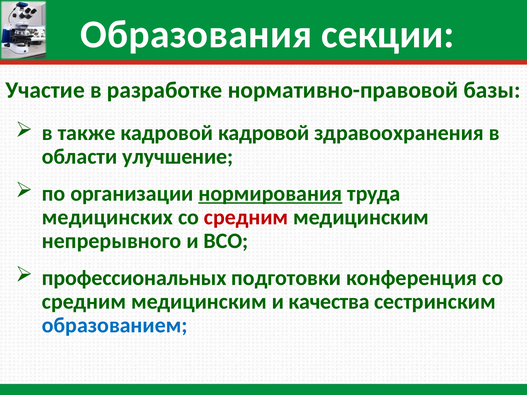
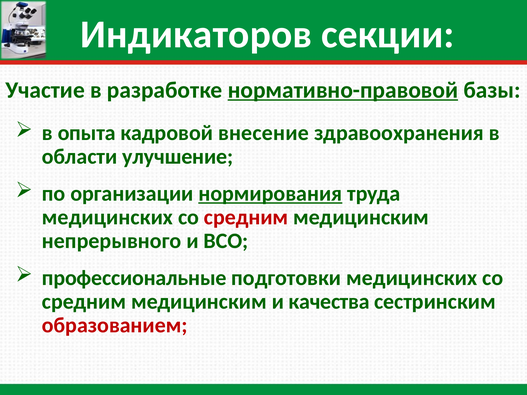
Образования: Образования -> Индикаторов (196, 35)
нормативно-правовой underline: none -> present (343, 90)
также: также -> опыта (87, 133)
кадровой кадровой: кадровой -> внесение (263, 133)
профессиональных: профессиональных -> профессиональные (134, 278)
подготовки конференция: конференция -> медицинских (412, 278)
образованием colour: blue -> red (115, 325)
